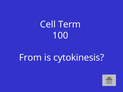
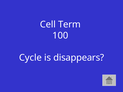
From: From -> Cycle (30, 58)
cytokinesis: cytokinesis -> disappears (79, 58)
